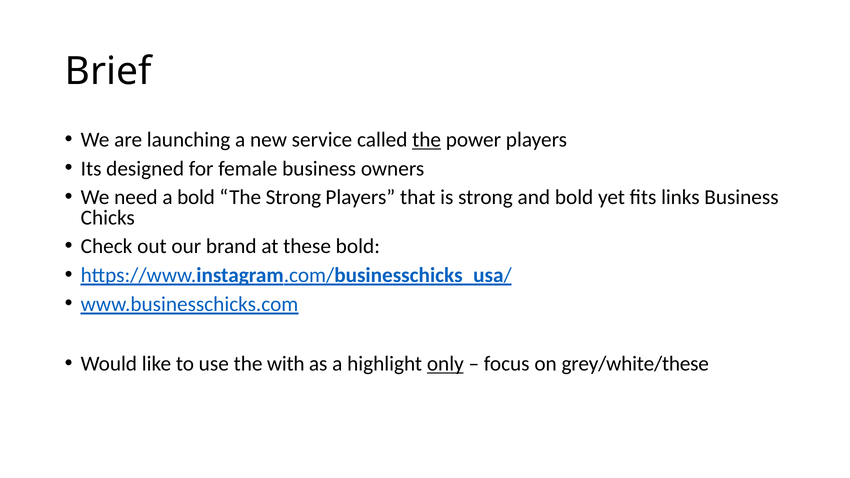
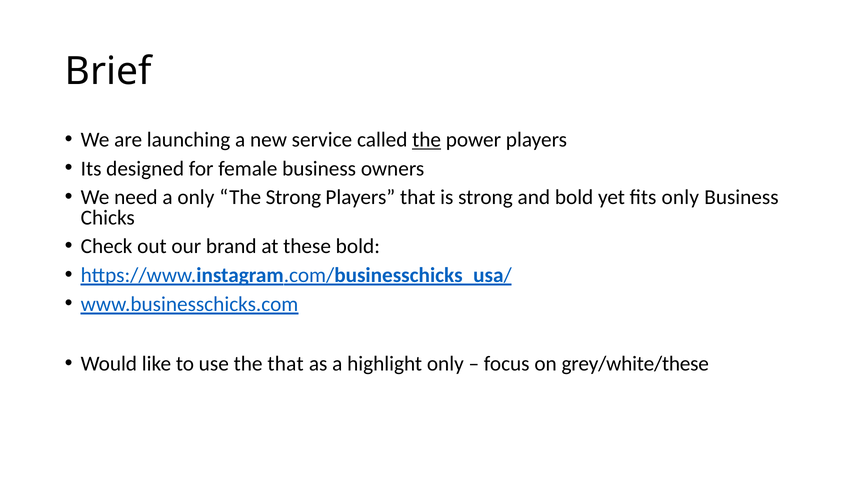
a bold: bold -> only (196, 197)
fits links: links -> only (680, 197)
the with: with -> that (286, 364)
only underline: present -> none (445, 364)
